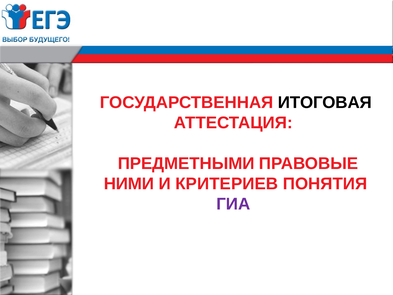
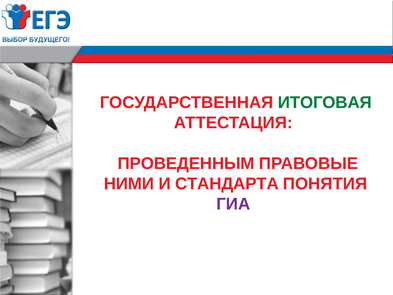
ИТОГОВАЯ colour: black -> green (325, 102)
ПРЕДМЕТНЫМИ: ПРЕДМЕТНЫМИ -> ПРОВЕДЕННЫМ (186, 163)
КРИТЕРИЕВ: КРИТЕРИЕВ -> СТАНДАРТА (227, 184)
